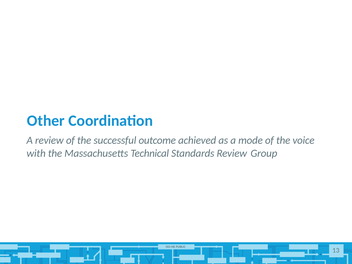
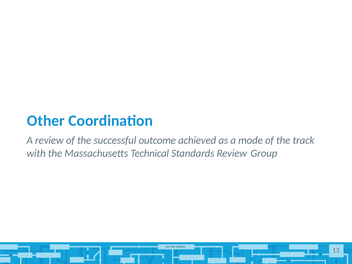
voice: voice -> track (304, 140)
